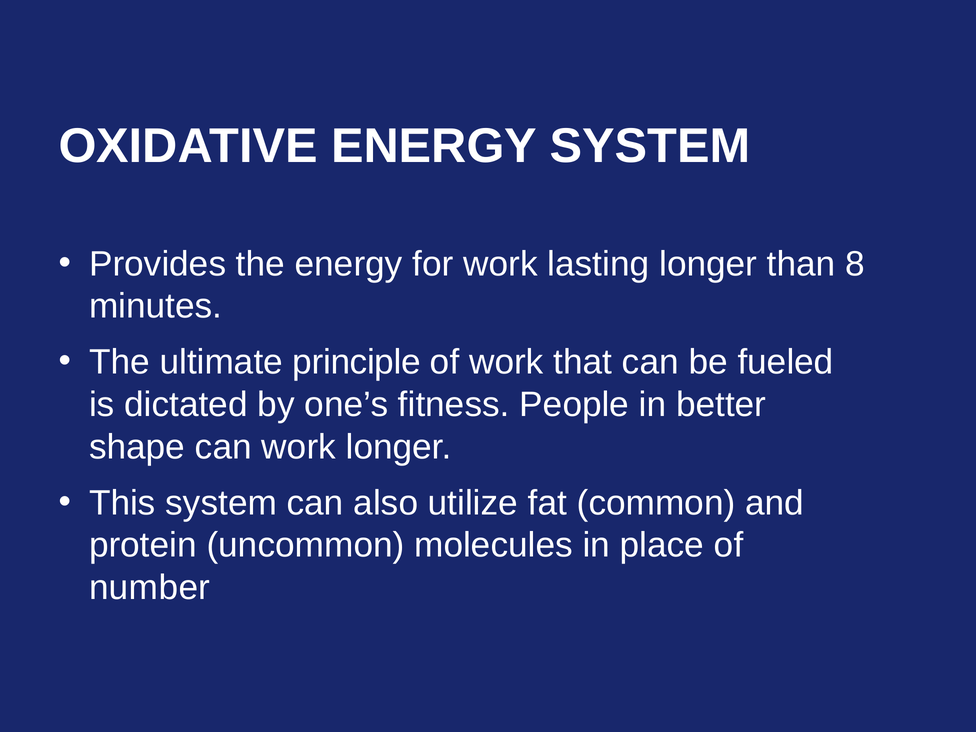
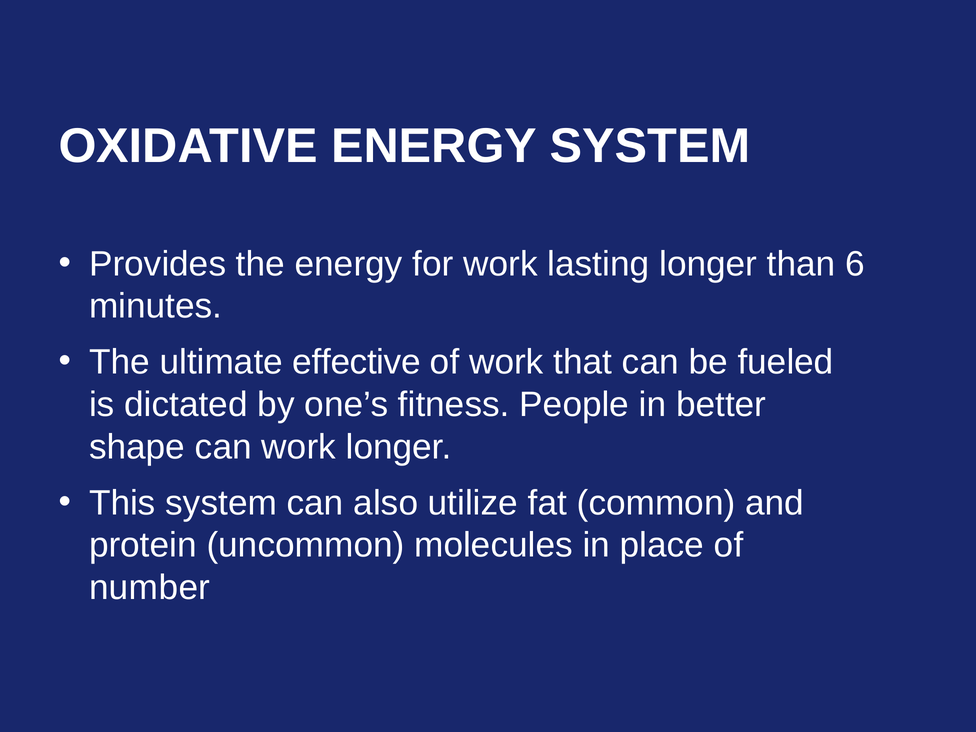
8: 8 -> 6 (855, 264)
principle: principle -> effective (357, 362)
